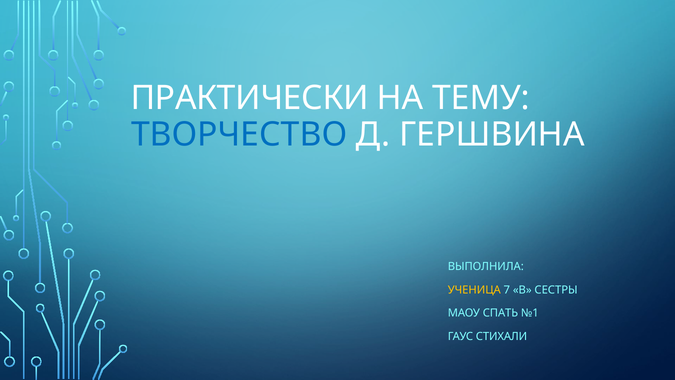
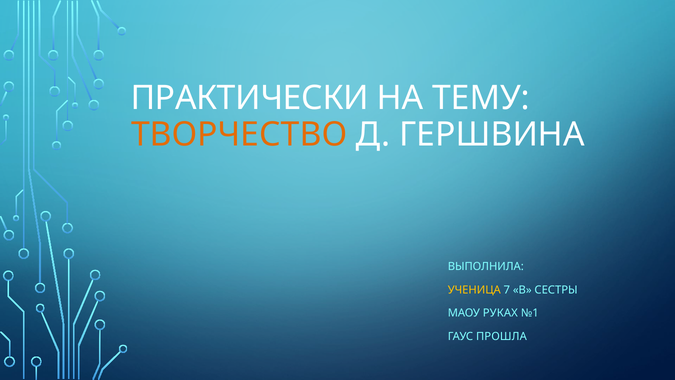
ТВОРЧЕСТВО colour: blue -> orange (239, 135)
СПАТЬ: СПАТЬ -> РУКАХ (500, 313)
СТИХАЛИ: СТИХАЛИ -> ПРОШЛА (501, 336)
